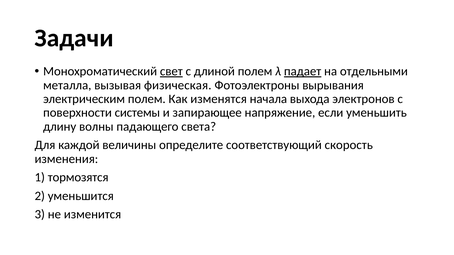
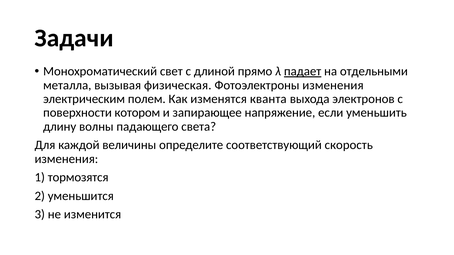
свет underline: present -> none (171, 71)
длиной полем: полем -> прямо (255, 71)
Фотоэлектроны вырывания: вырывания -> изменения (333, 85)
начала: начала -> кванта (268, 99)
системы: системы -> котором (137, 113)
